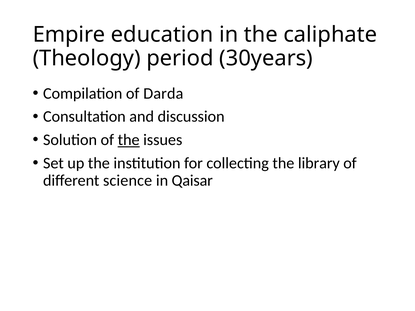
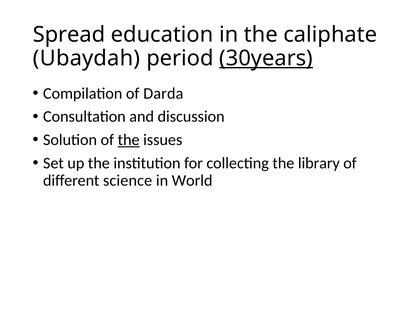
Empire: Empire -> Spread (69, 35)
Theology: Theology -> Ubaydah (87, 58)
30years underline: none -> present (266, 58)
Qaisar: Qaisar -> World (192, 181)
